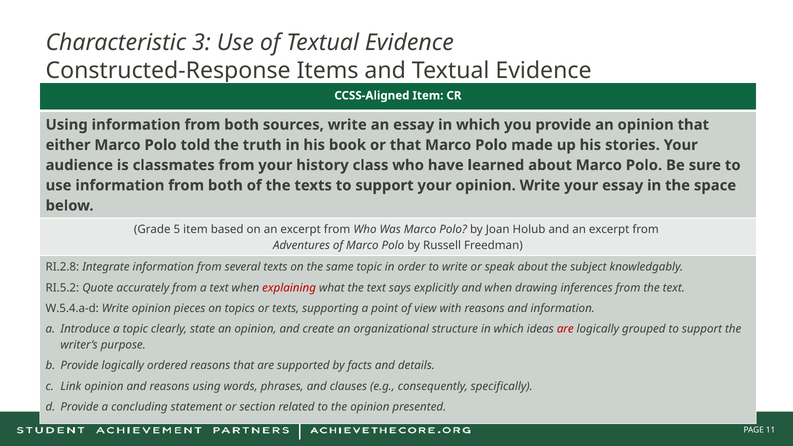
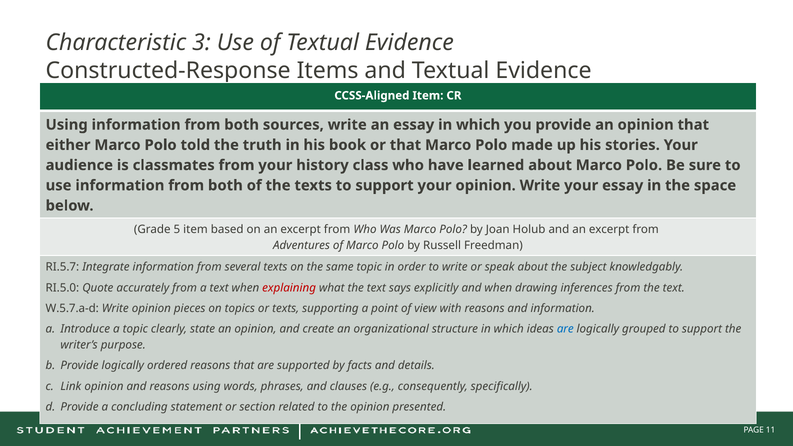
RI.2.8: RI.2.8 -> RI.5.7 (62, 267)
RI.5.2: RI.5.2 -> RI.5.0 (62, 288)
W.5.4.a-d: W.5.4.a-d -> W.5.7.a-d (72, 308)
are colour: red -> blue (565, 329)
